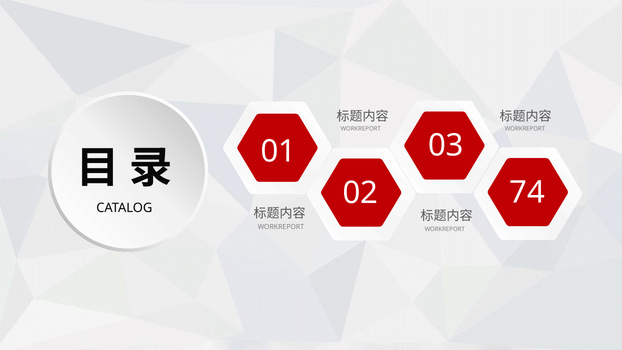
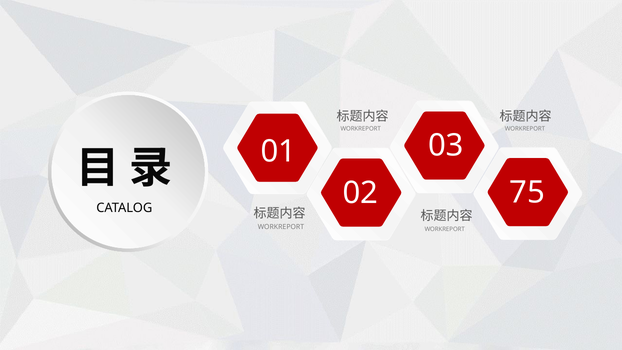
74: 74 -> 75 (527, 192)
